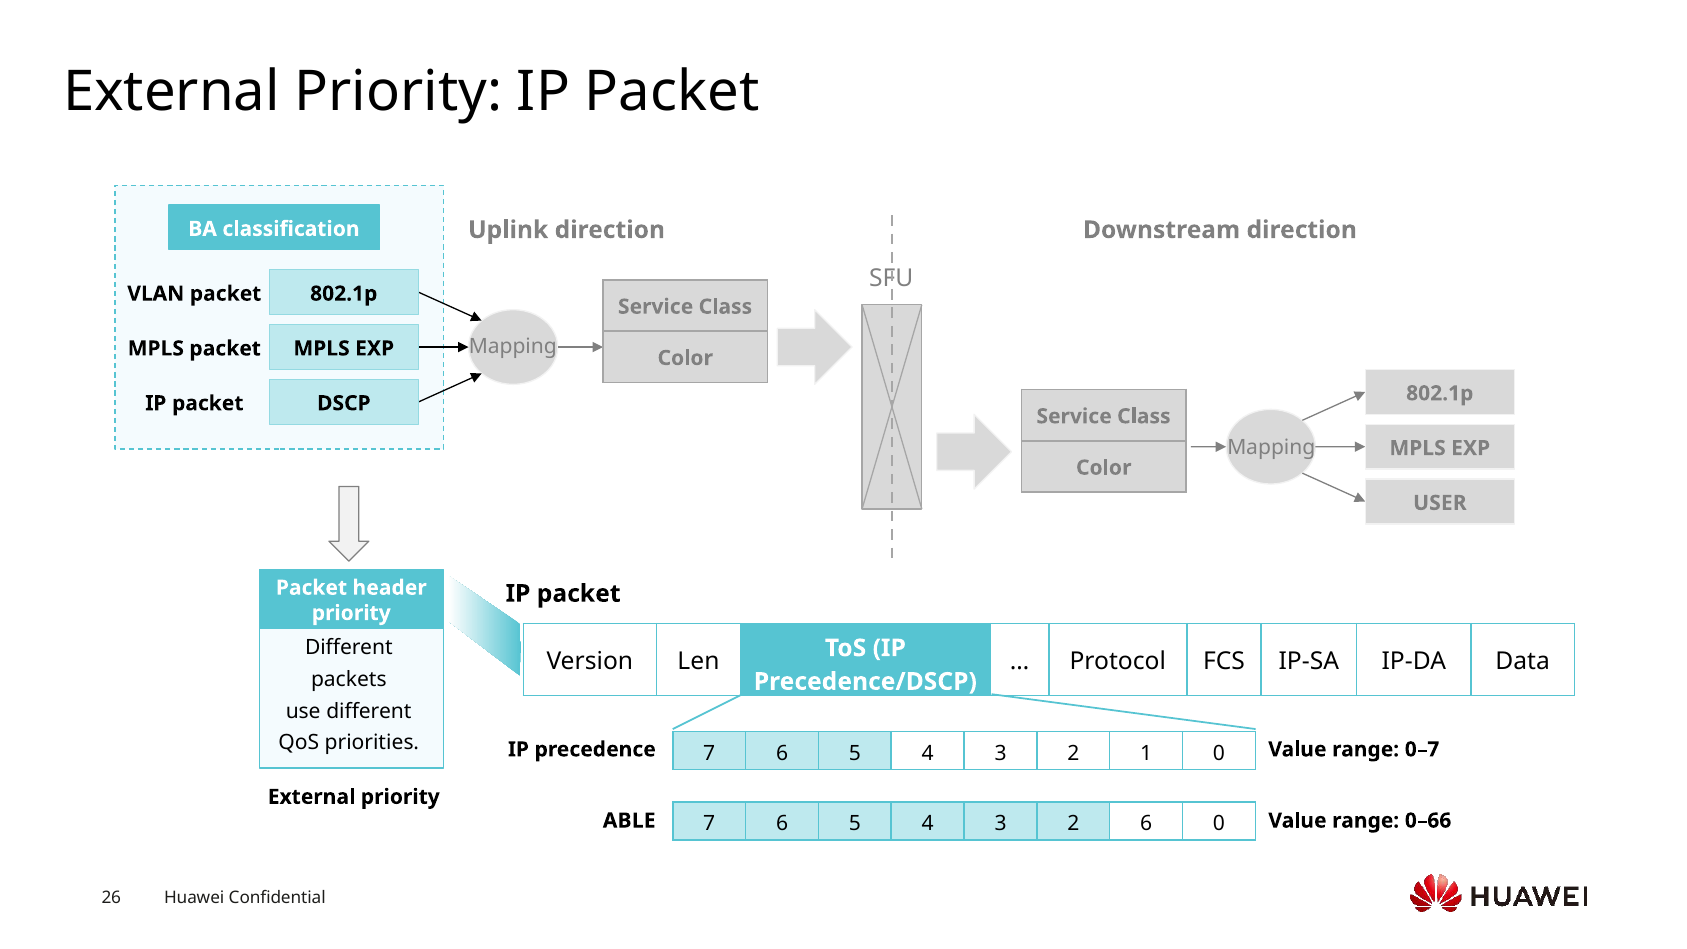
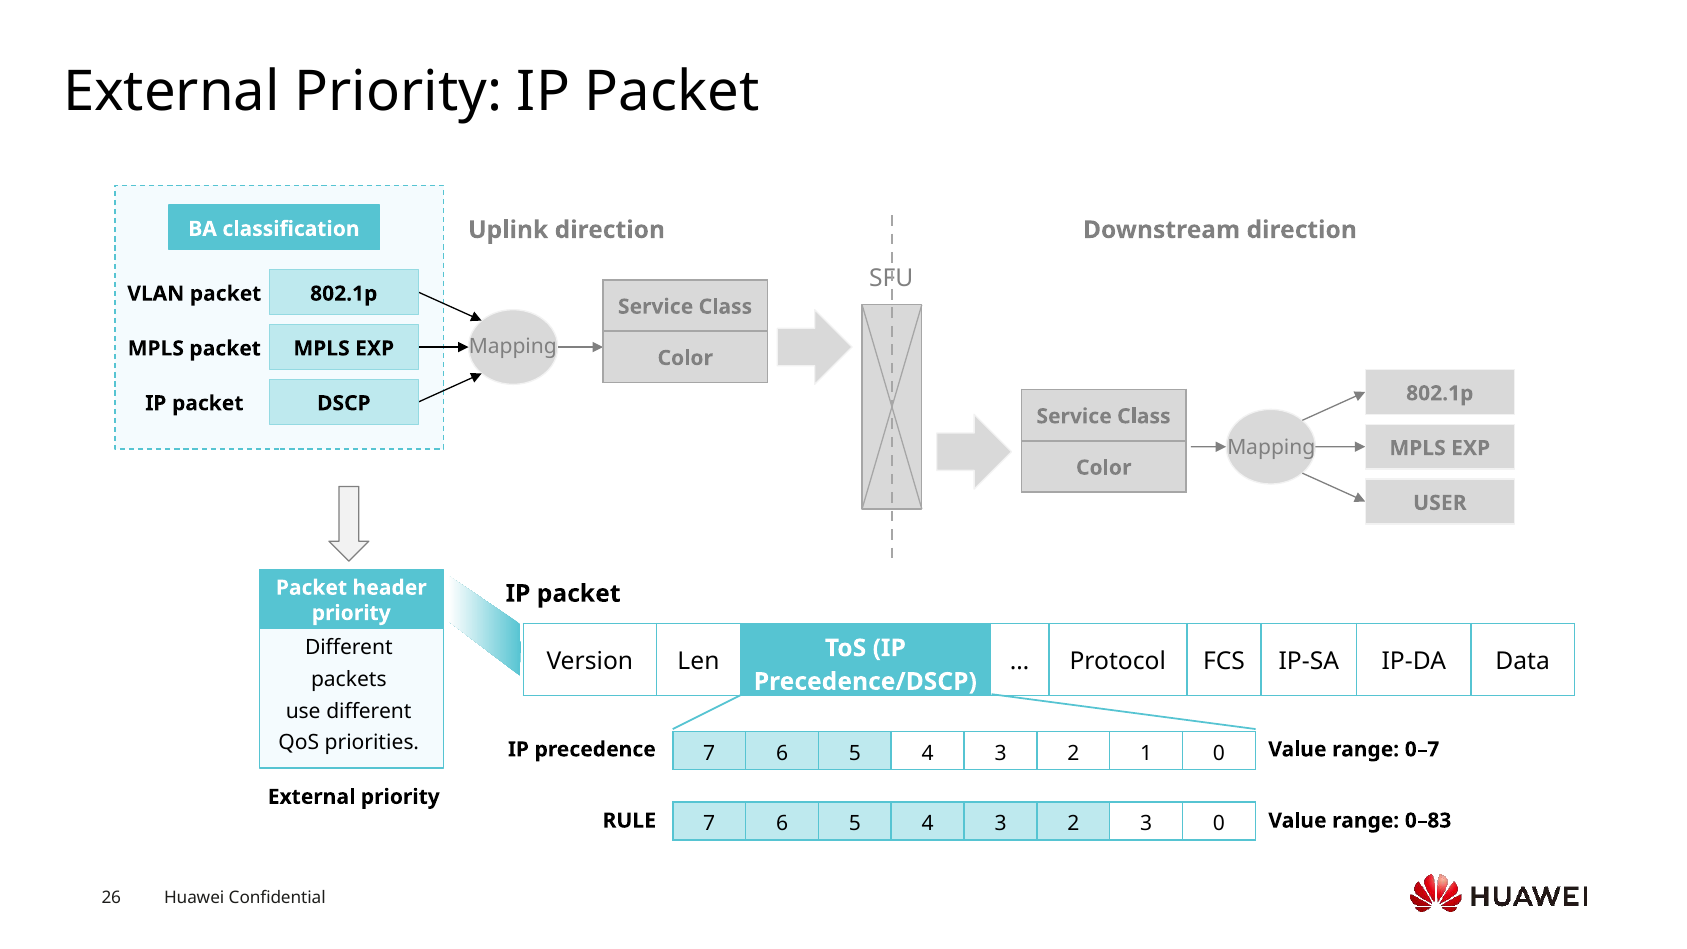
ABLE: ABLE -> RULE (629, 821)
0–66: 0–66 -> 0–83 (1428, 821)
2 6: 6 -> 3 (1146, 824)
